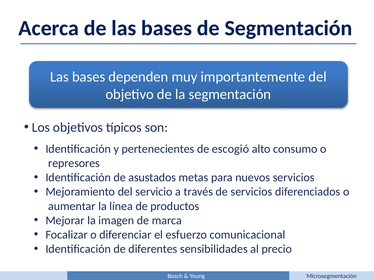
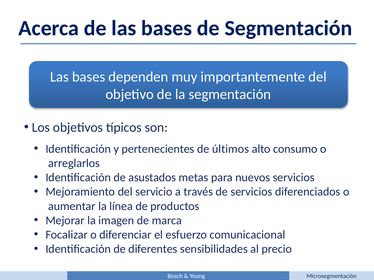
escogió: escogió -> últimos (230, 149)
represores: represores -> arreglarlos (74, 163)
